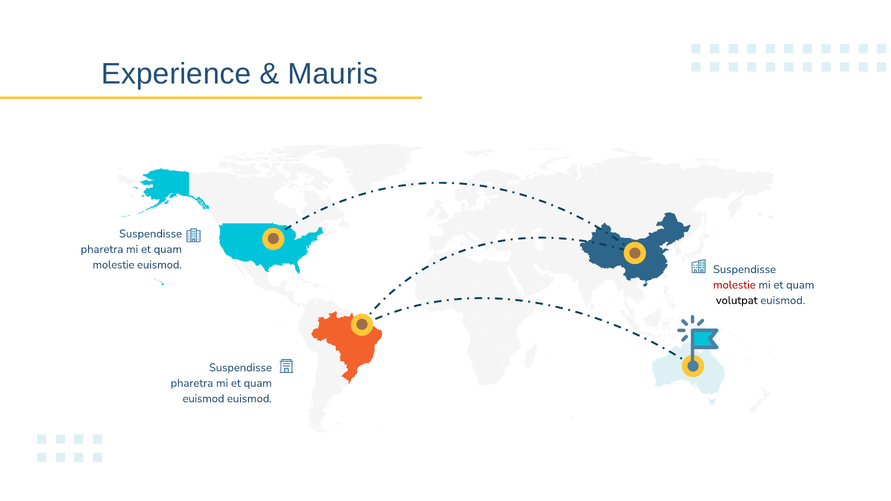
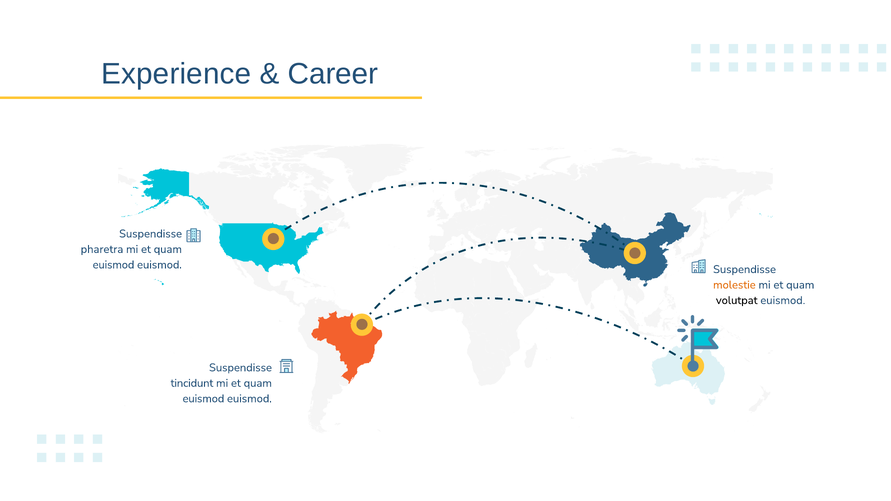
Mauris: Mauris -> Career (333, 74)
molestie: molestie -> euismod (113, 265)
molestie colour: red -> orange (734, 285)
pharetra: pharetra -> tincidunt (192, 383)
